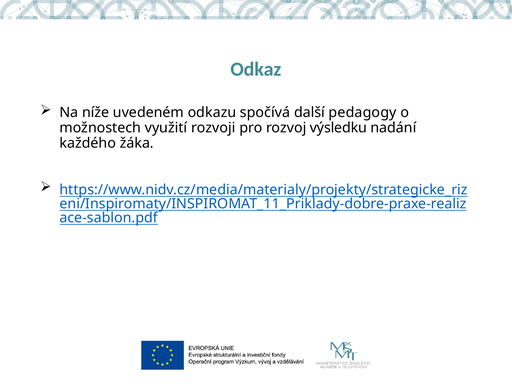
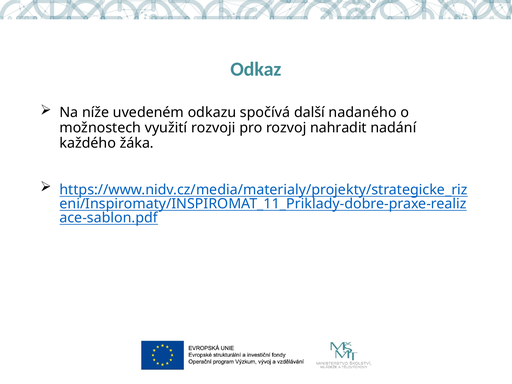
pedagogy: pedagogy -> nadaného (363, 112)
výsledku: výsledku -> nahradit (338, 128)
